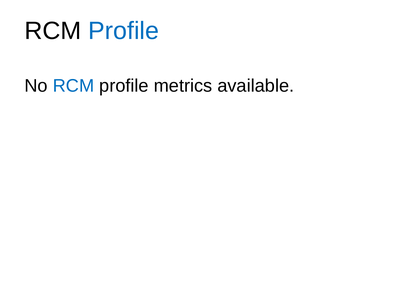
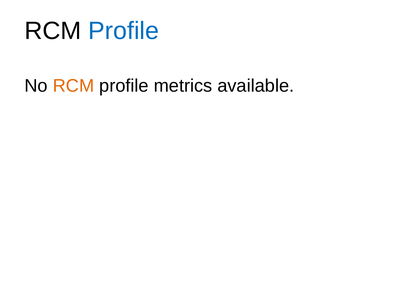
RCM colour: blue -> orange (73, 86)
